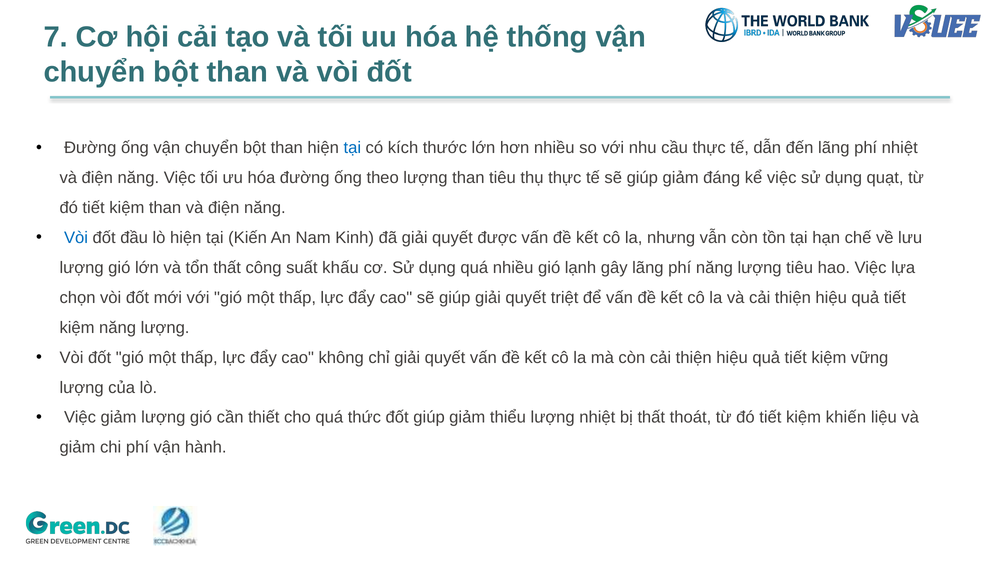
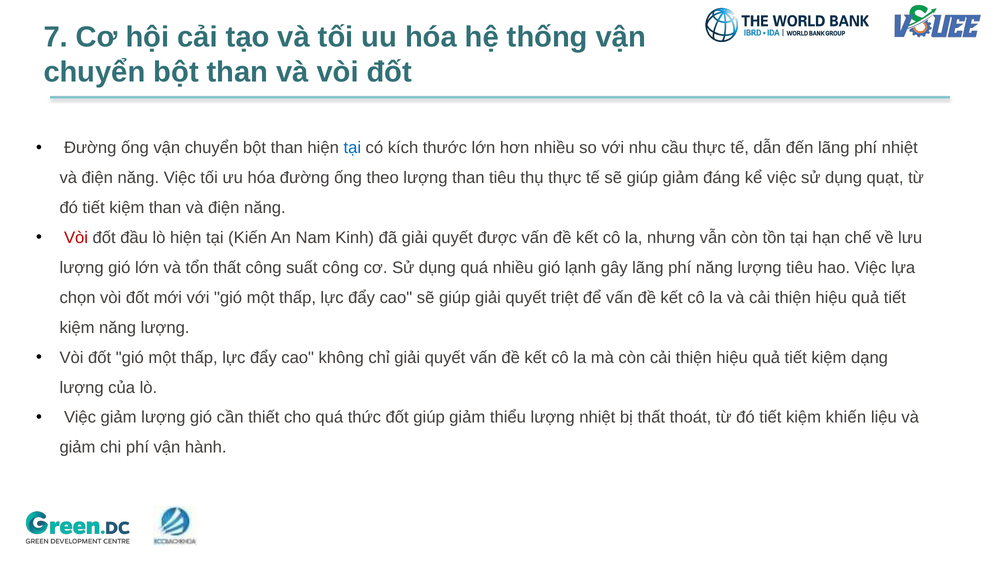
Vòi colour: blue -> red (76, 238)
suất khấu: khấu -> công (341, 268)
vững: vững -> dạng (870, 358)
